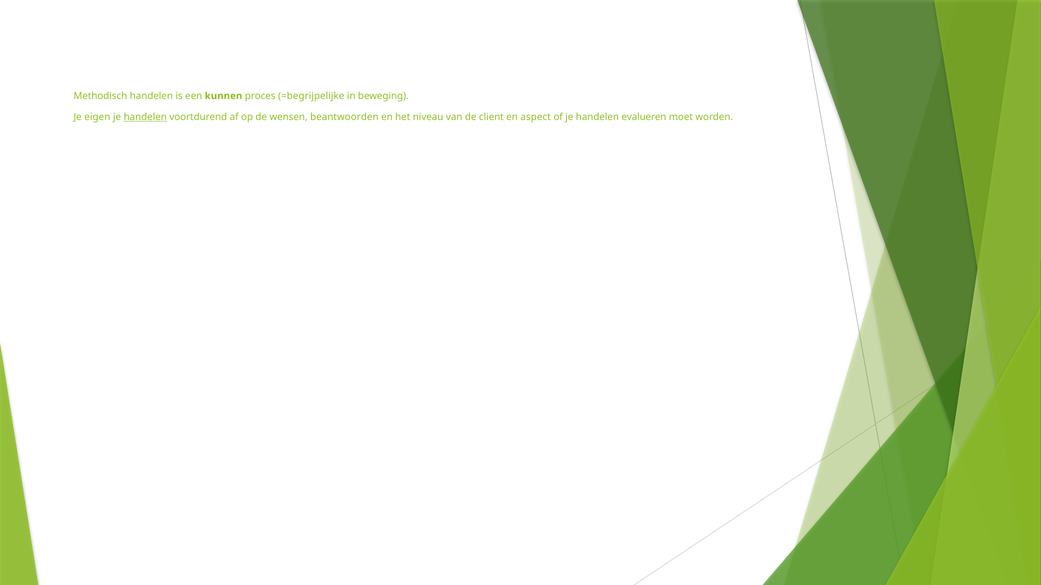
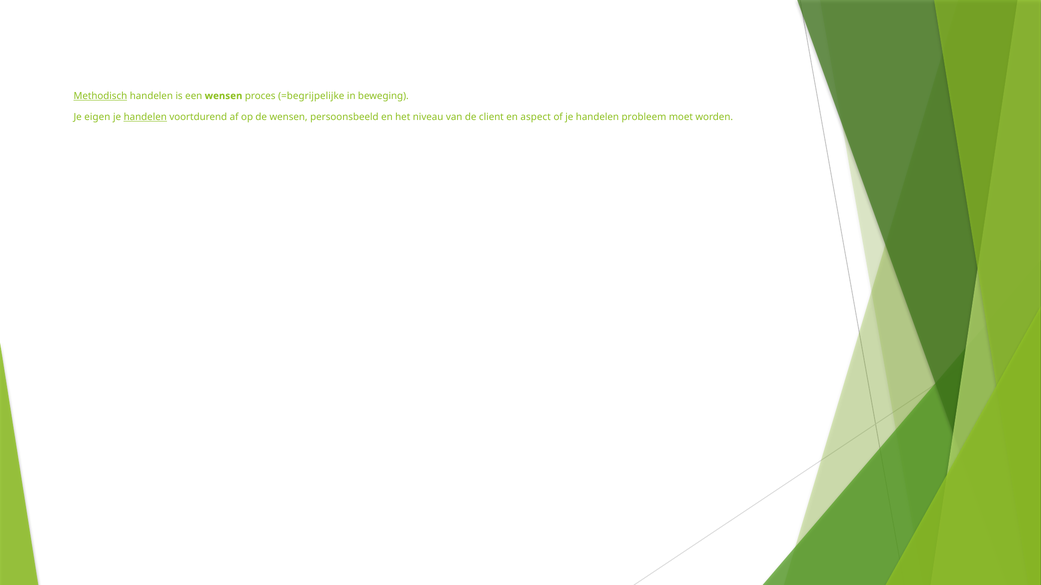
Methodisch underline: none -> present (100, 96)
een kunnen: kunnen -> wensen (224, 96)
beantwoorden: beantwoorden -> persoonsbeeld (344, 117)
evalueren: evalueren -> probleem (644, 117)
